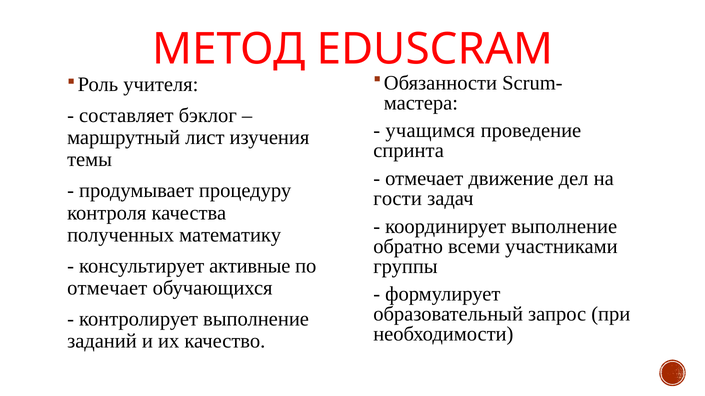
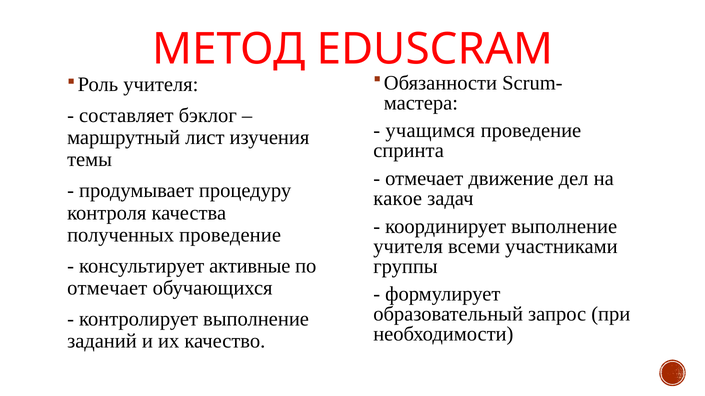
гости: гости -> какое (398, 199)
полученных математику: математику -> проведение (230, 235)
обратно: обратно -> учителя (408, 247)
